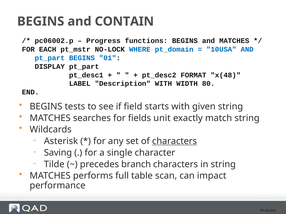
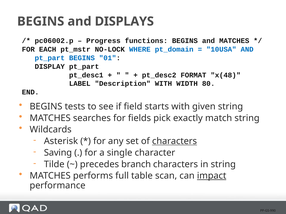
CONTAIN: CONTAIN -> DISPLAYS (124, 21)
unit: unit -> pick (162, 118)
impact underline: none -> present (212, 176)
